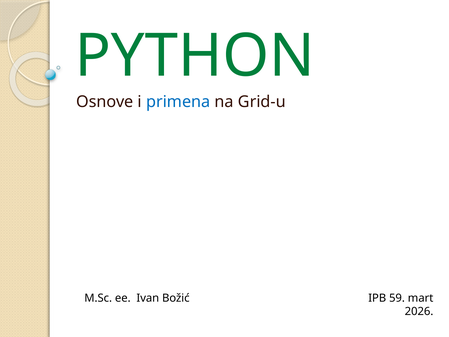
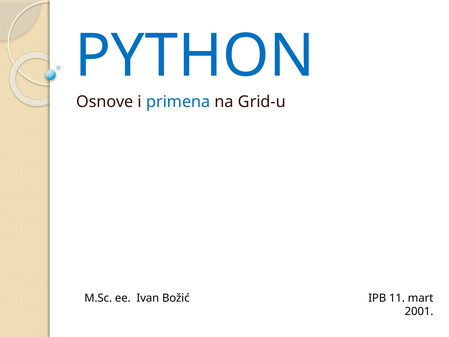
PYTHON colour: green -> blue (195, 56)
59: 59 -> 11 (397, 298)
2026: 2026 -> 2001 (419, 311)
